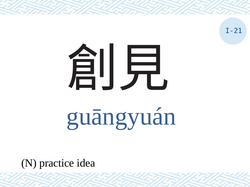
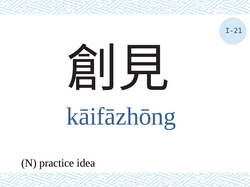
guāngyuán: guāngyuán -> kāifāzhōng (121, 117)
